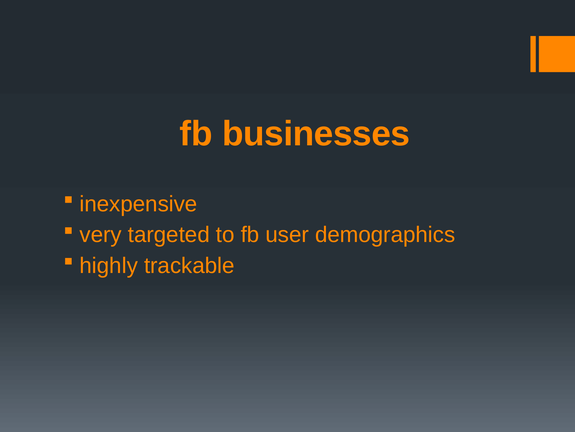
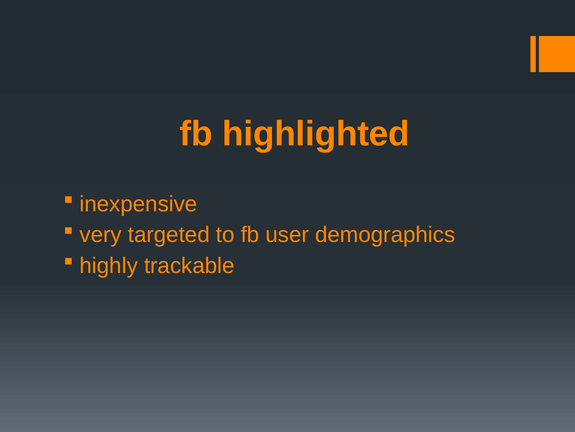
businesses: businesses -> highlighted (316, 134)
